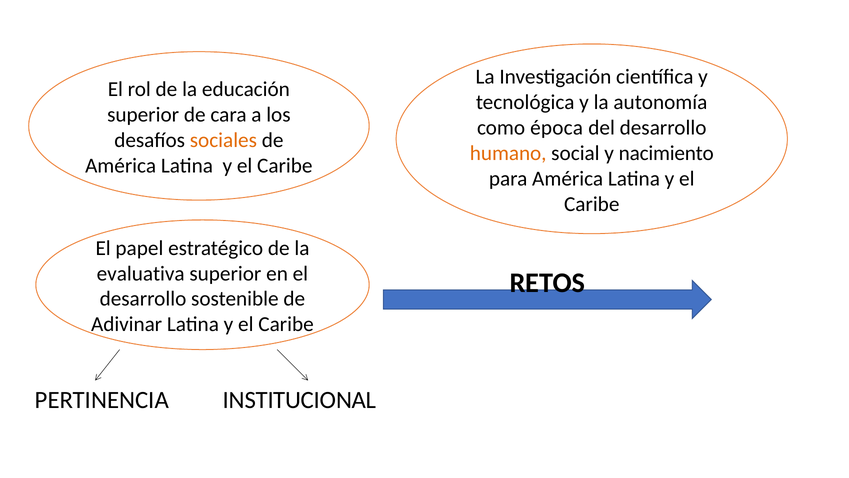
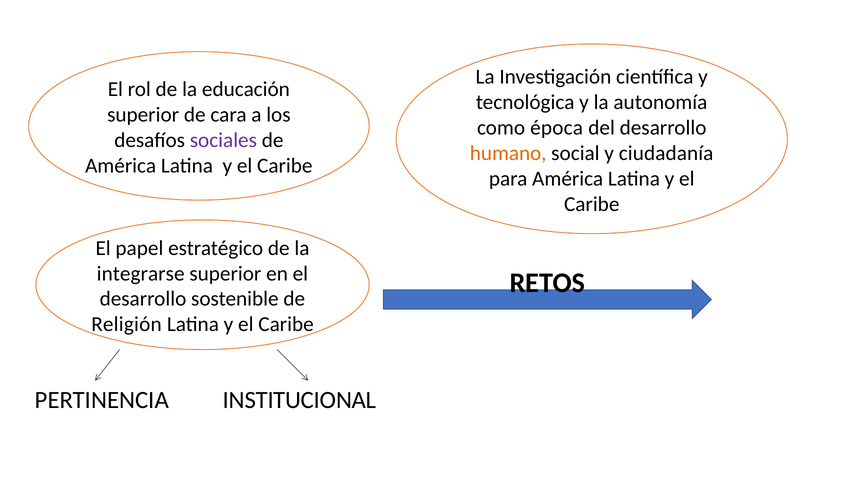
sociales colour: orange -> purple (223, 140)
nacimiento: nacimiento -> ciudadanía (666, 153)
evaluativa: evaluativa -> integrarse (141, 273)
Adivinar: Adivinar -> Religión (126, 324)
